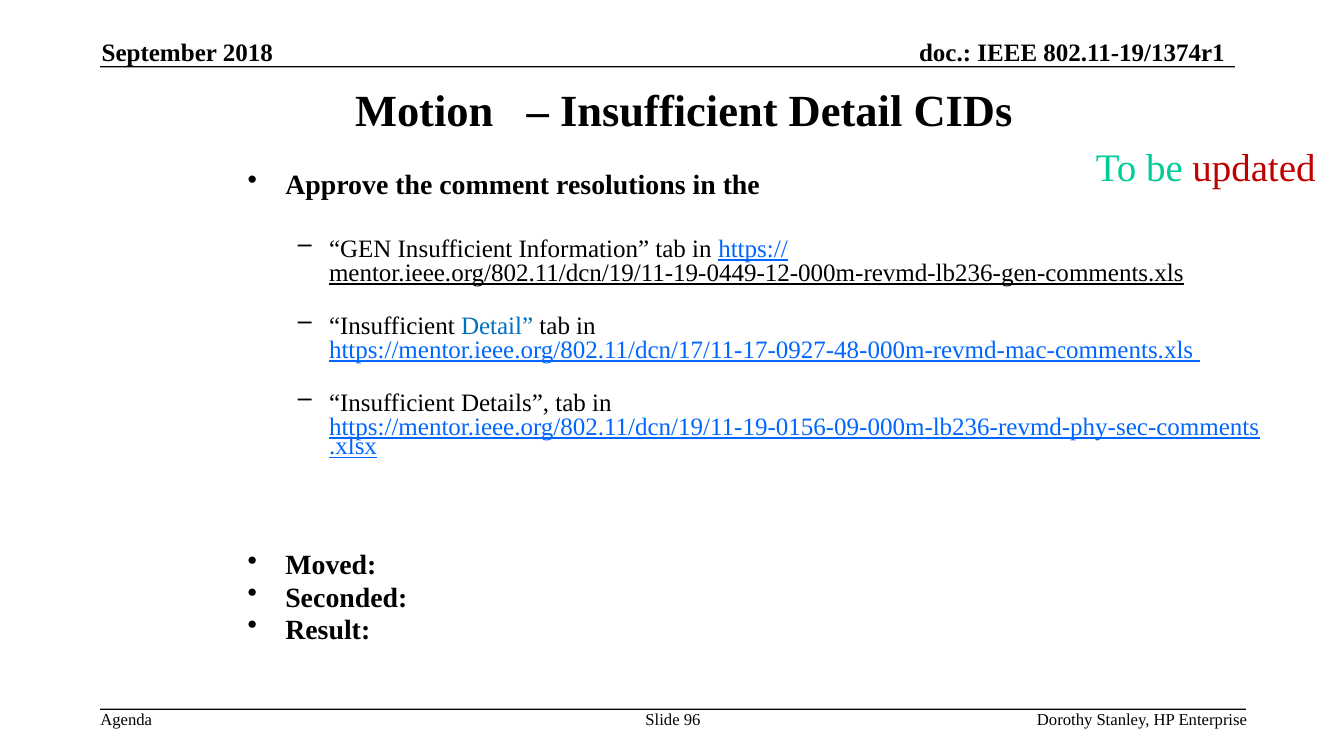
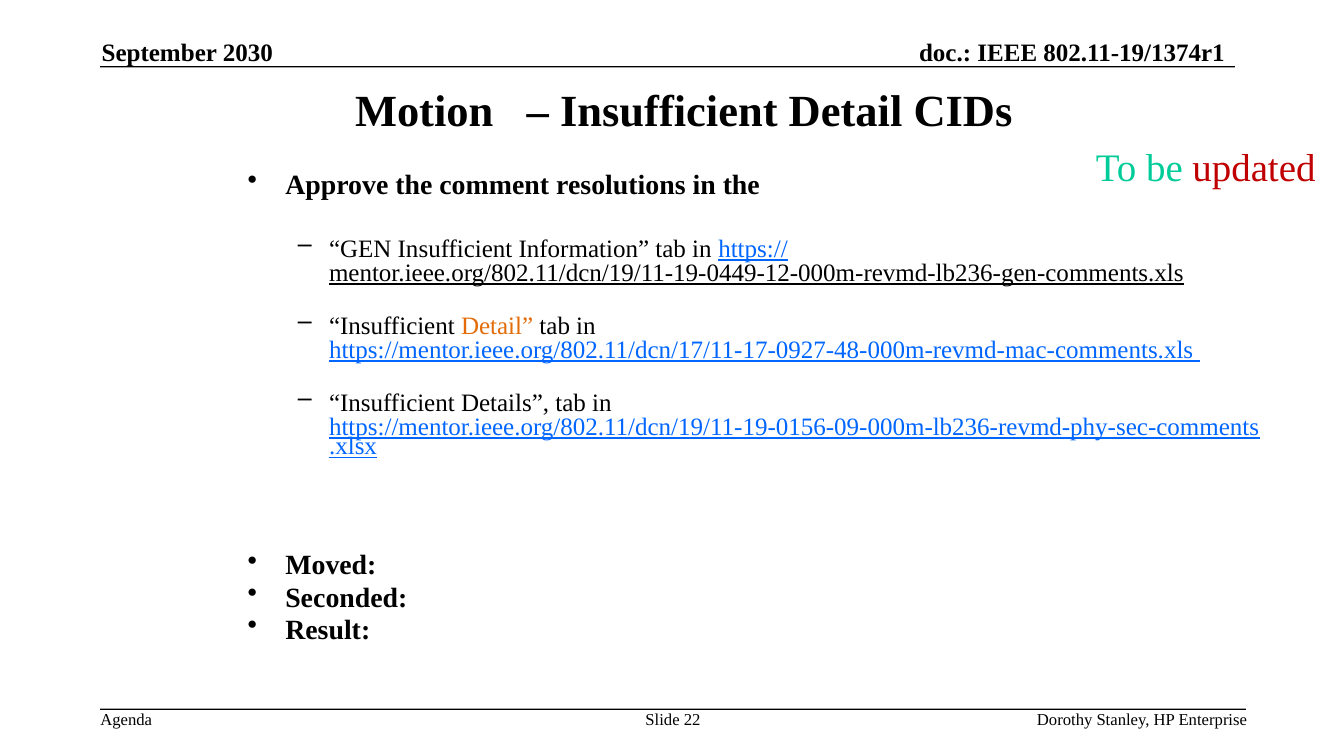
2018: 2018 -> 2030 (248, 53)
Detail colour: blue -> orange (497, 326)
96: 96 -> 22 (692, 720)
